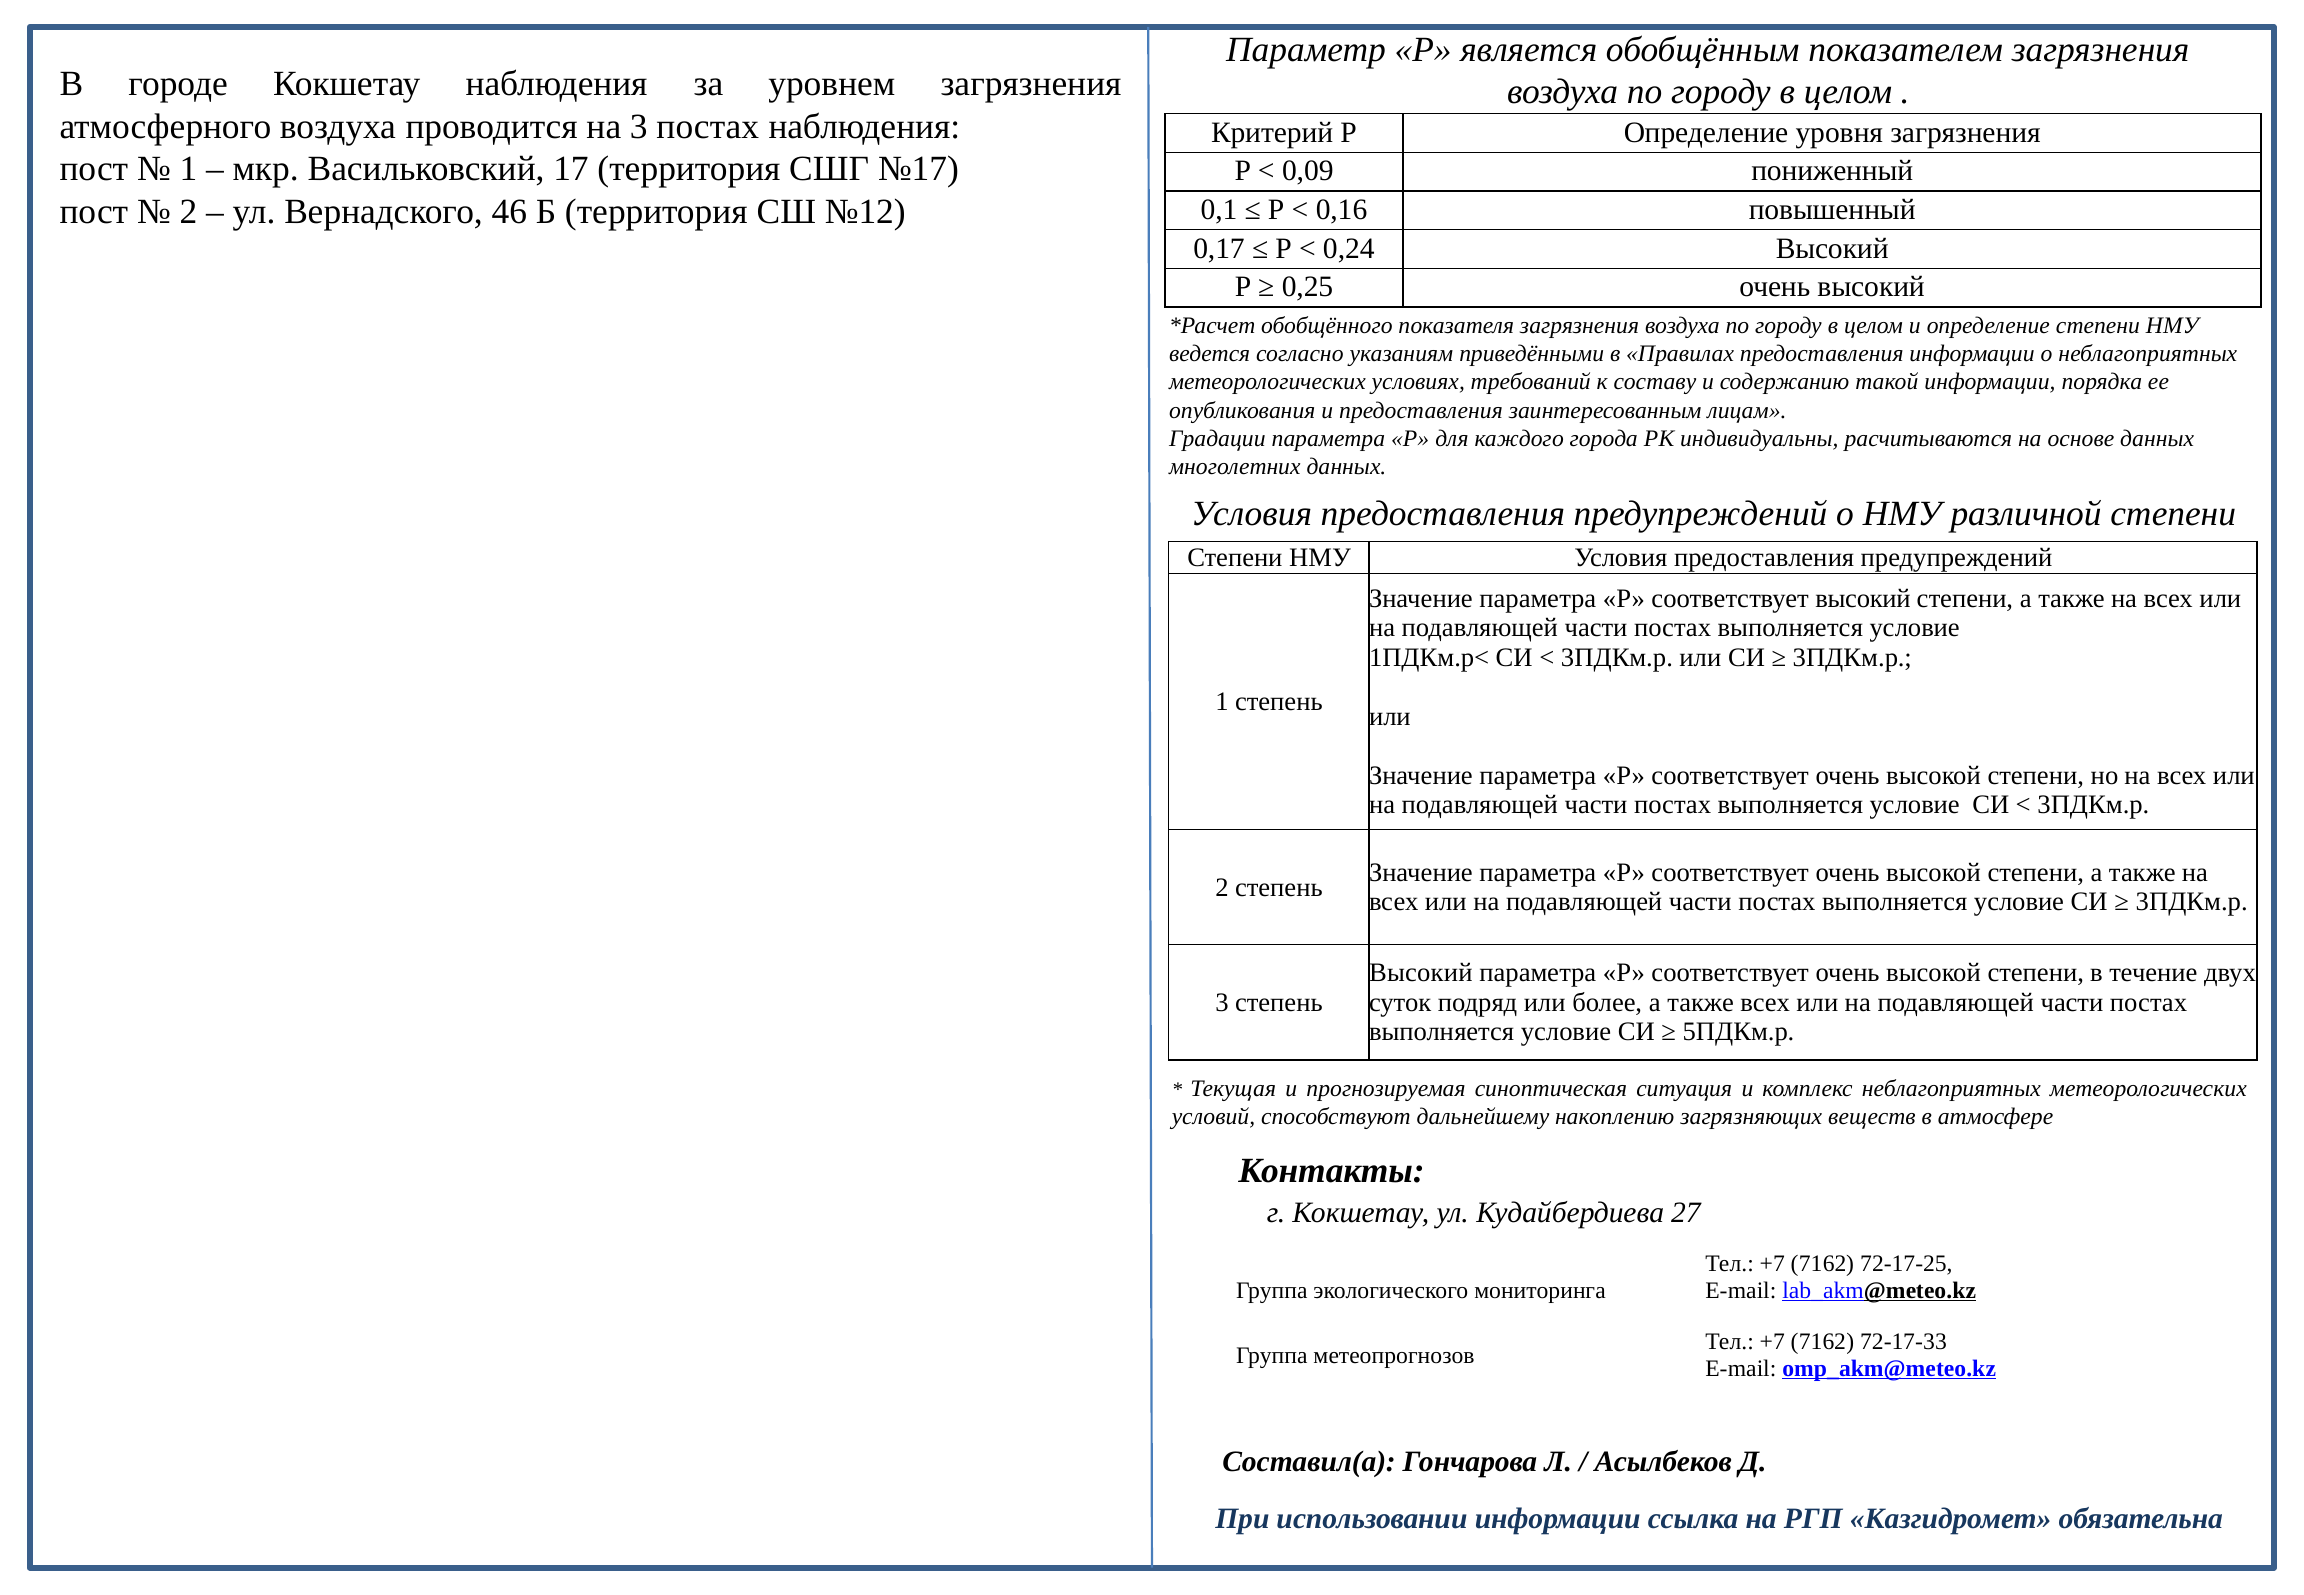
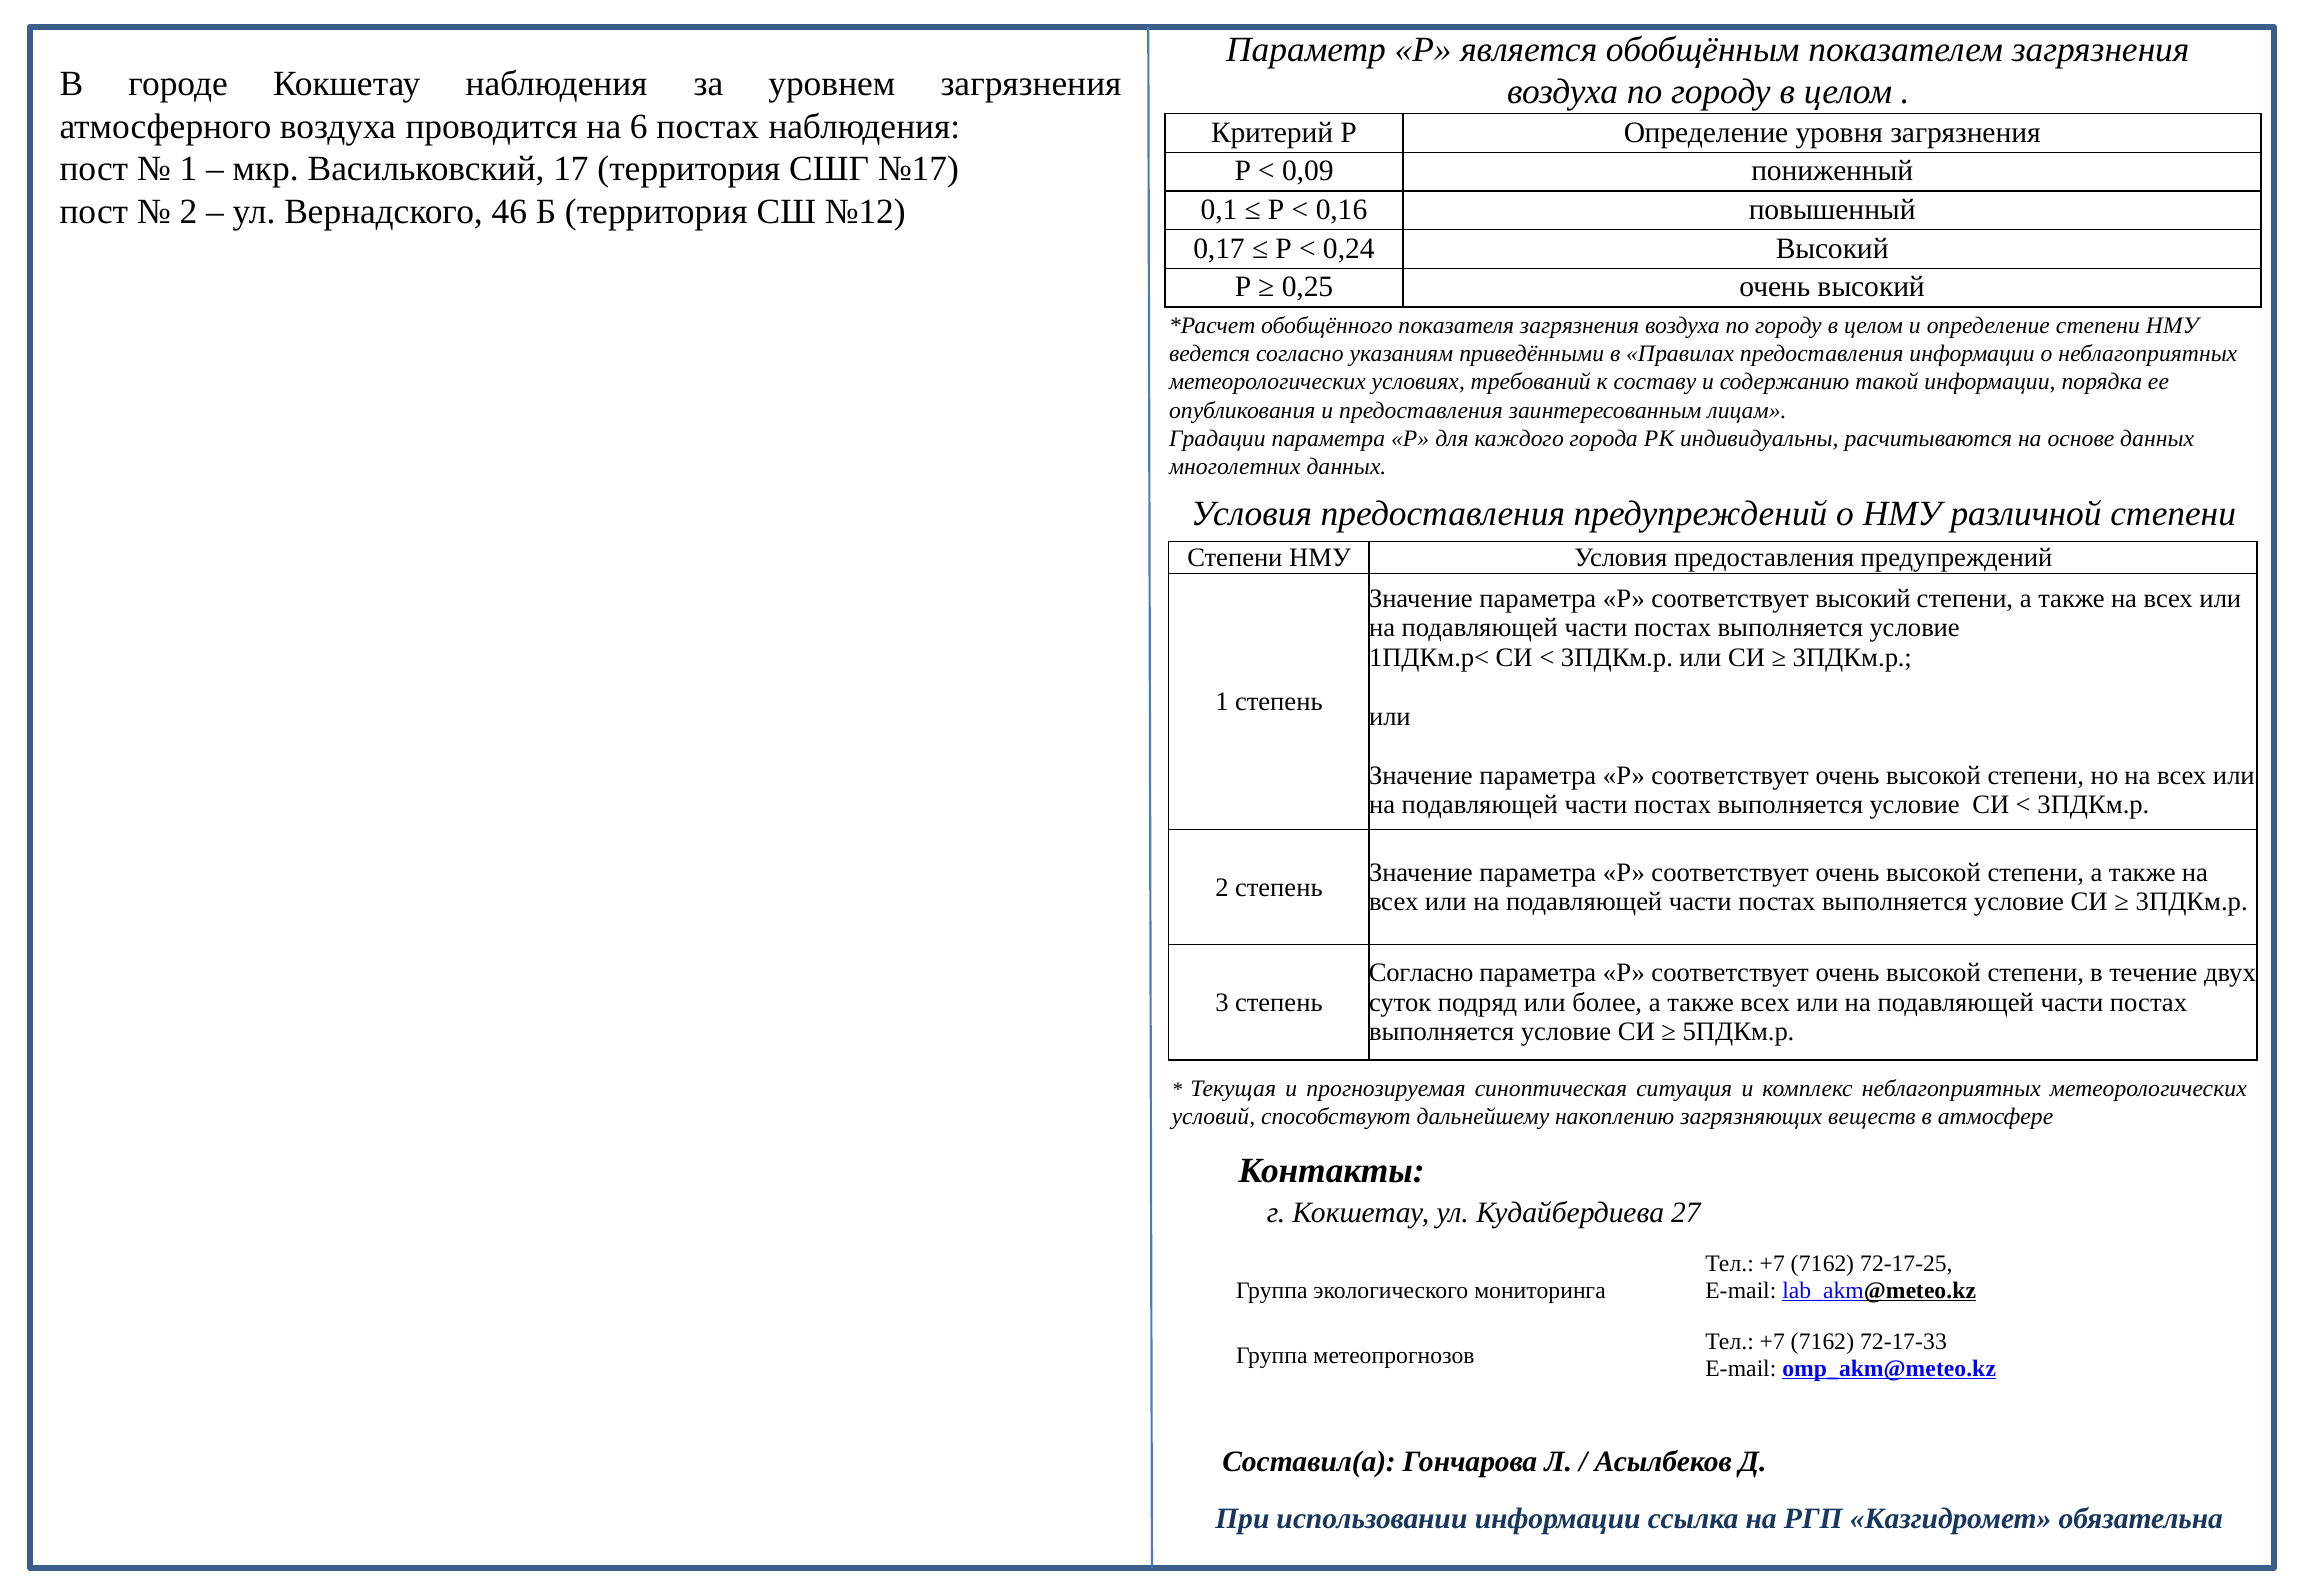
на 3: 3 -> 6 (639, 126)
Высокий: Высокий -> Согласно (1421, 973)
